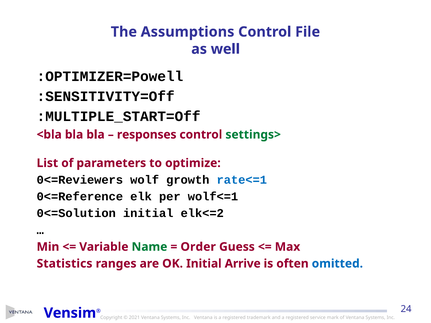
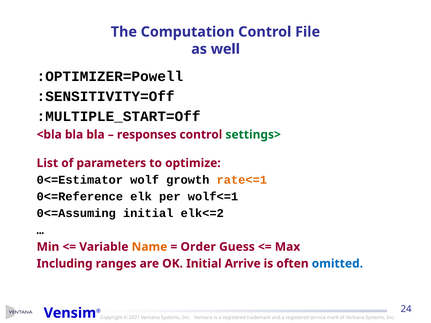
Assumptions: Assumptions -> Computation (188, 32)
0<=Reviewers: 0<=Reviewers -> 0<=Estimator (80, 180)
rate<=1 colour: blue -> orange (242, 180)
0<=Solution: 0<=Solution -> 0<=Assuming (76, 213)
Name colour: green -> orange (149, 247)
Statistics: Statistics -> Including (65, 264)
